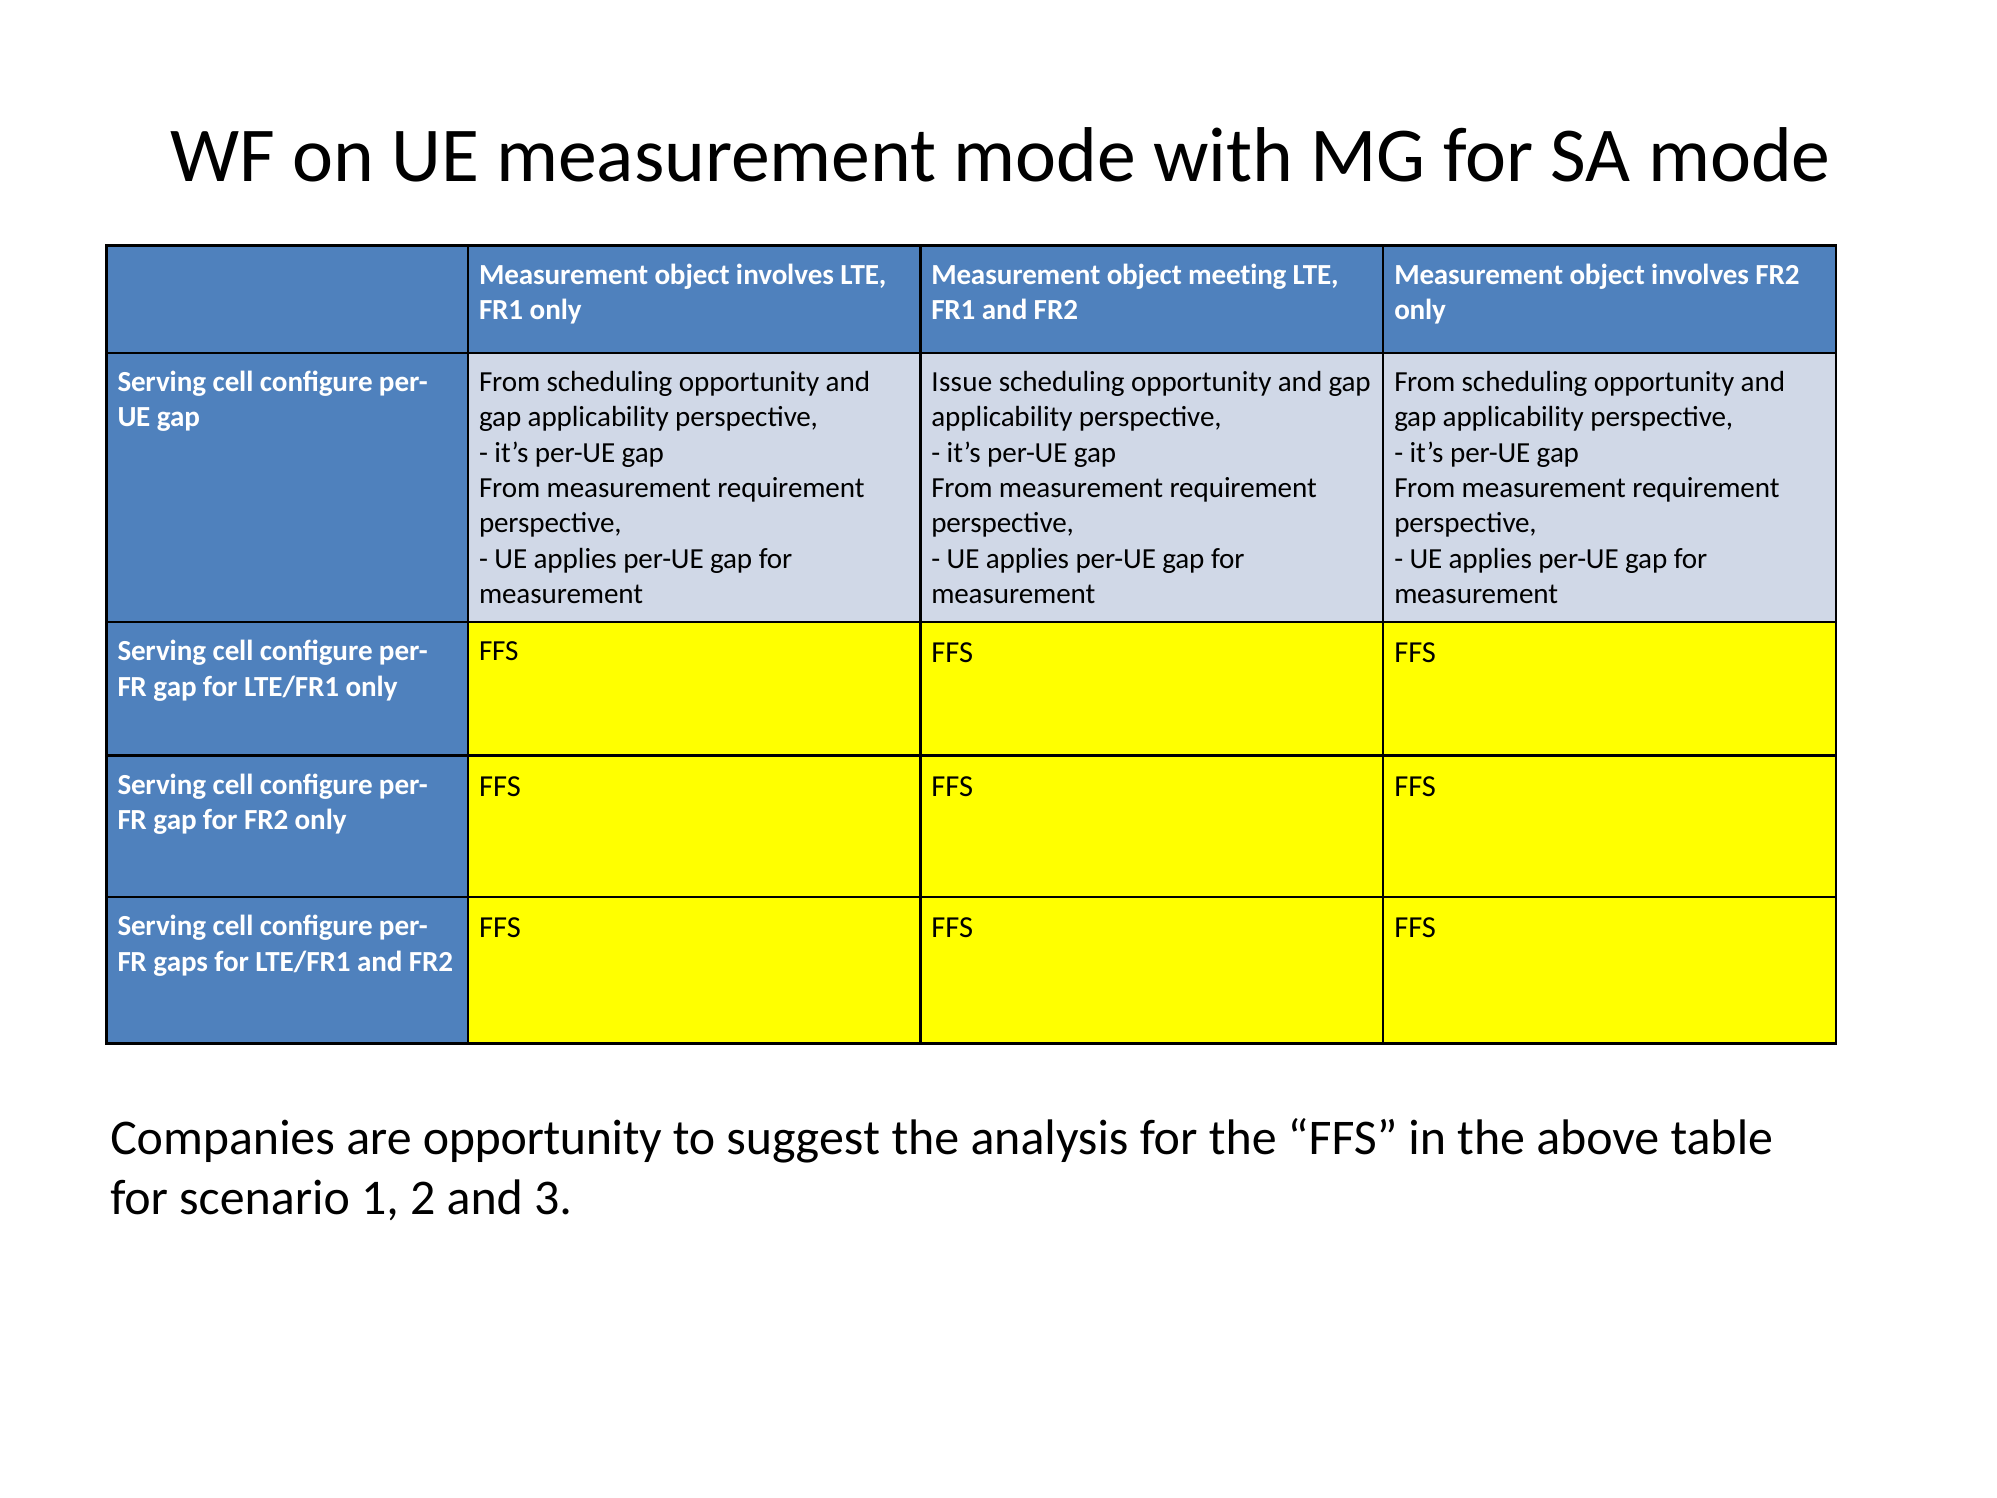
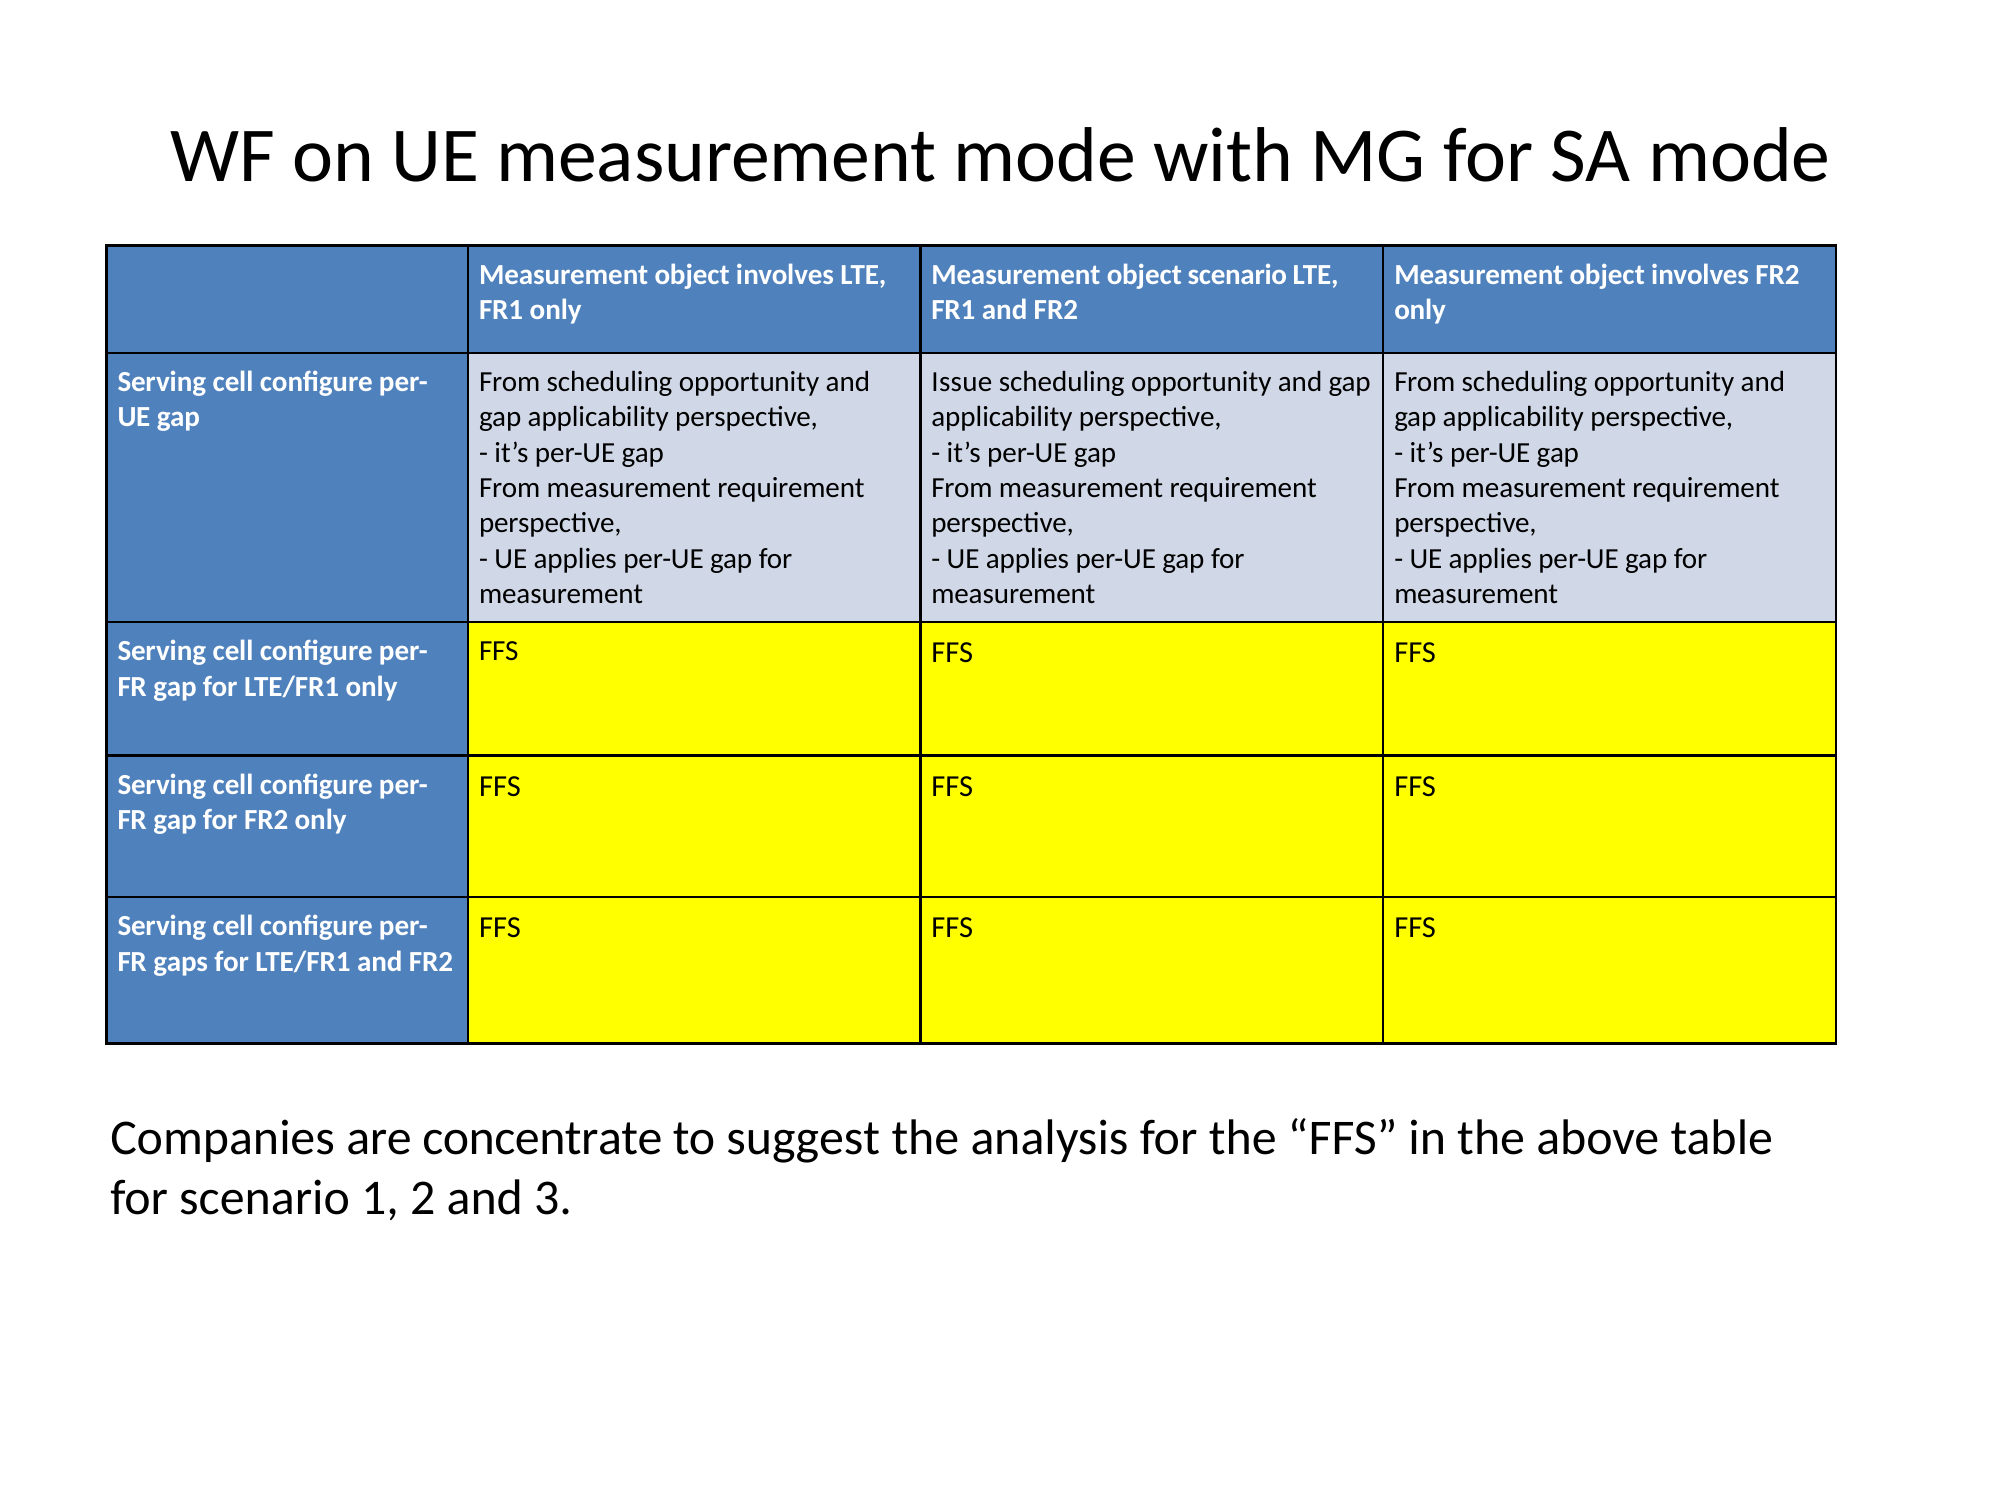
object meeting: meeting -> scenario (1237, 275)
are opportunity: opportunity -> concentrate (542, 1138)
